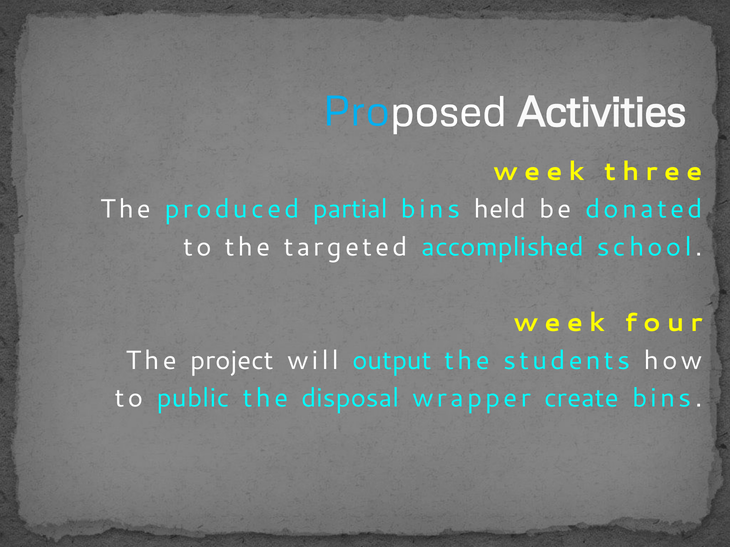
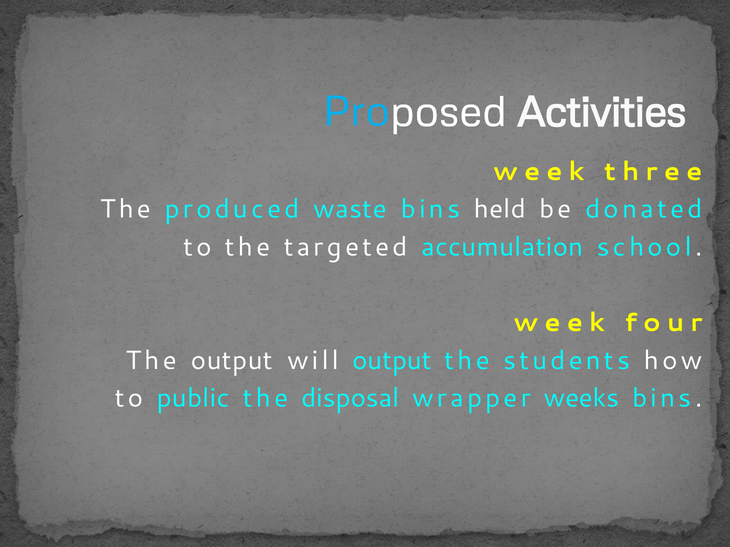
partial: partial -> waste (350, 209)
accomplished: accomplished -> accumulation (502, 247)
The project: project -> output (232, 361)
create: create -> weeks (582, 398)
